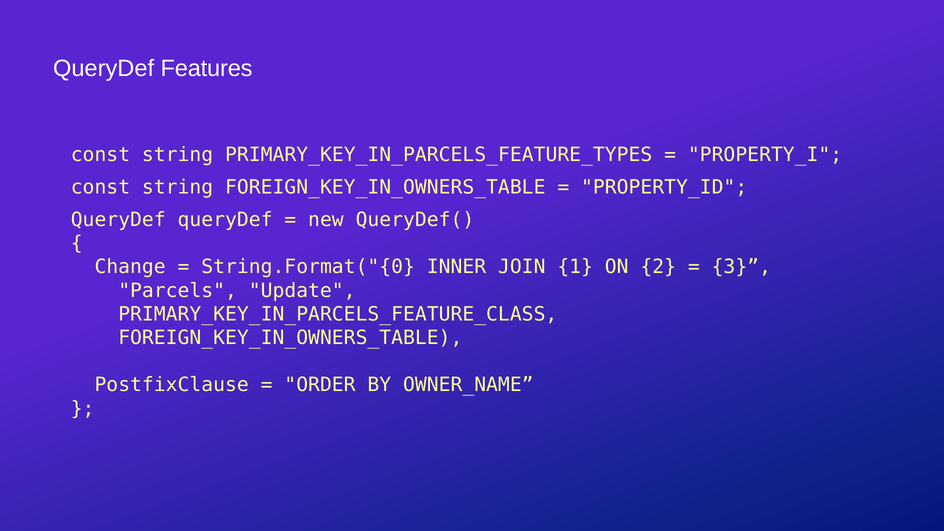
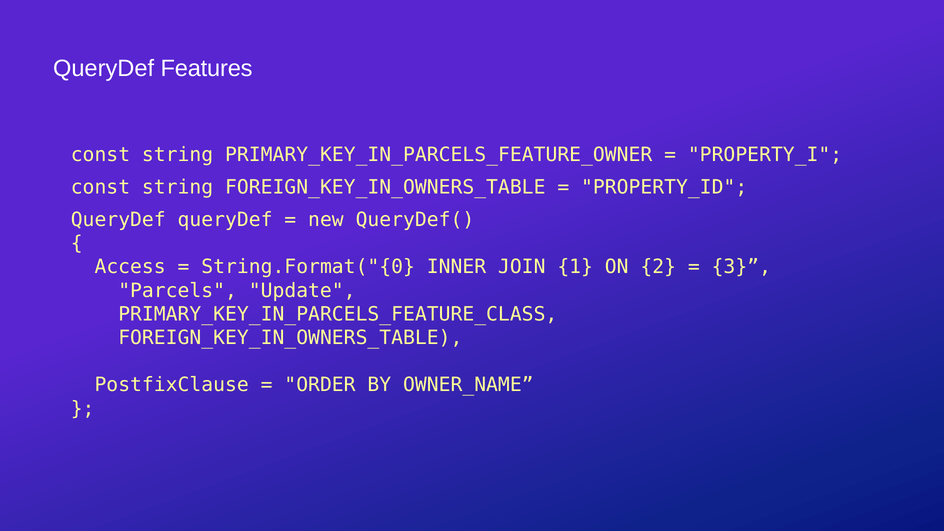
PRIMARY_KEY_IN_PARCELS_FEATURE_TYPES: PRIMARY_KEY_IN_PARCELS_FEATURE_TYPES -> PRIMARY_KEY_IN_PARCELS_FEATURE_OWNER (439, 155)
Change: Change -> Access (130, 267)
